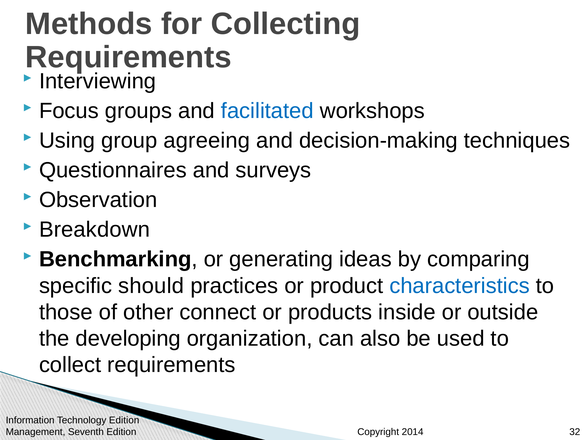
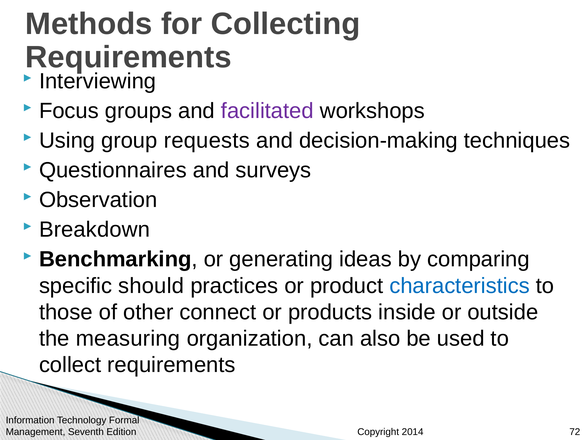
facilitated colour: blue -> purple (267, 111)
agreeing: agreeing -> requests (207, 140)
developing: developing -> measuring (128, 338)
Technology Edition: Edition -> Formal (124, 420)
32: 32 -> 72 (575, 431)
